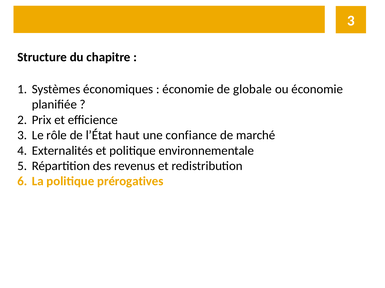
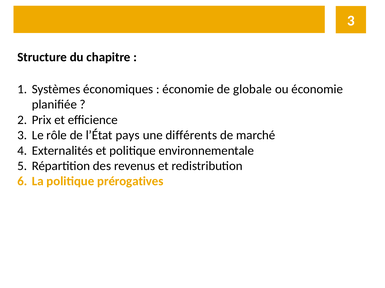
haut: haut -> pays (128, 136)
confiance: confiance -> différents (191, 136)
